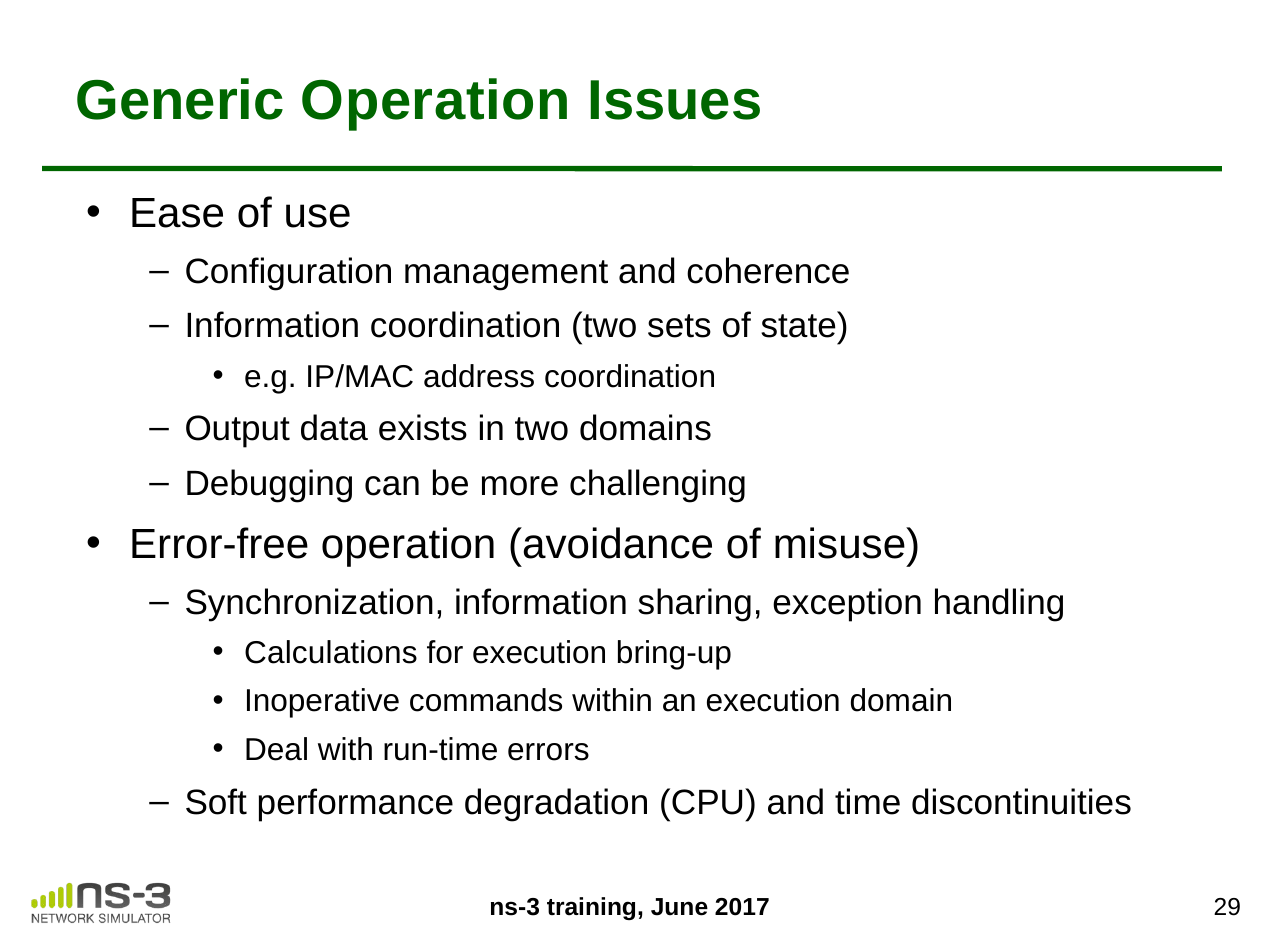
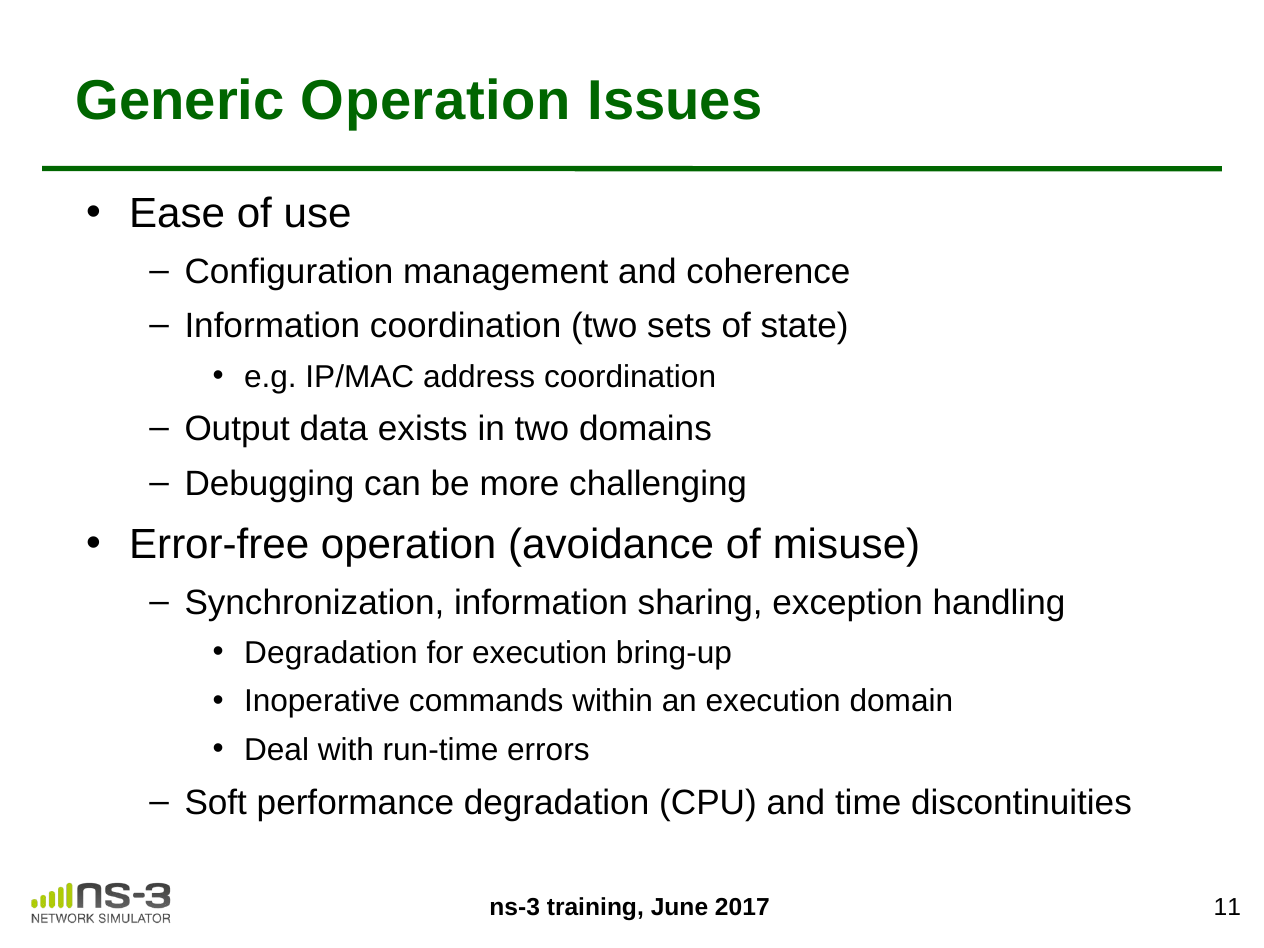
Calculations: Calculations -> Degradation (331, 653)
29: 29 -> 11 (1227, 907)
